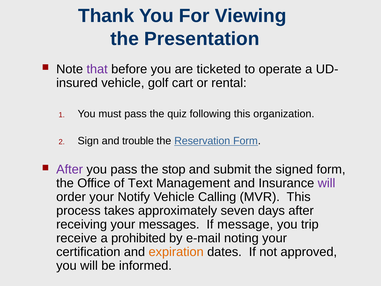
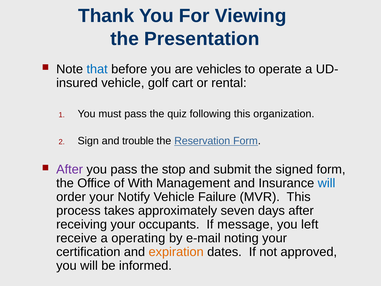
that colour: purple -> blue (97, 69)
ticketed: ticketed -> vehicles (219, 69)
Text: Text -> With (140, 183)
will colour: purple -> blue (327, 183)
Calling: Calling -> Failure (217, 197)
messages: messages -> occupants (169, 224)
trip: trip -> left (310, 224)
prohibited: prohibited -> operating (138, 238)
